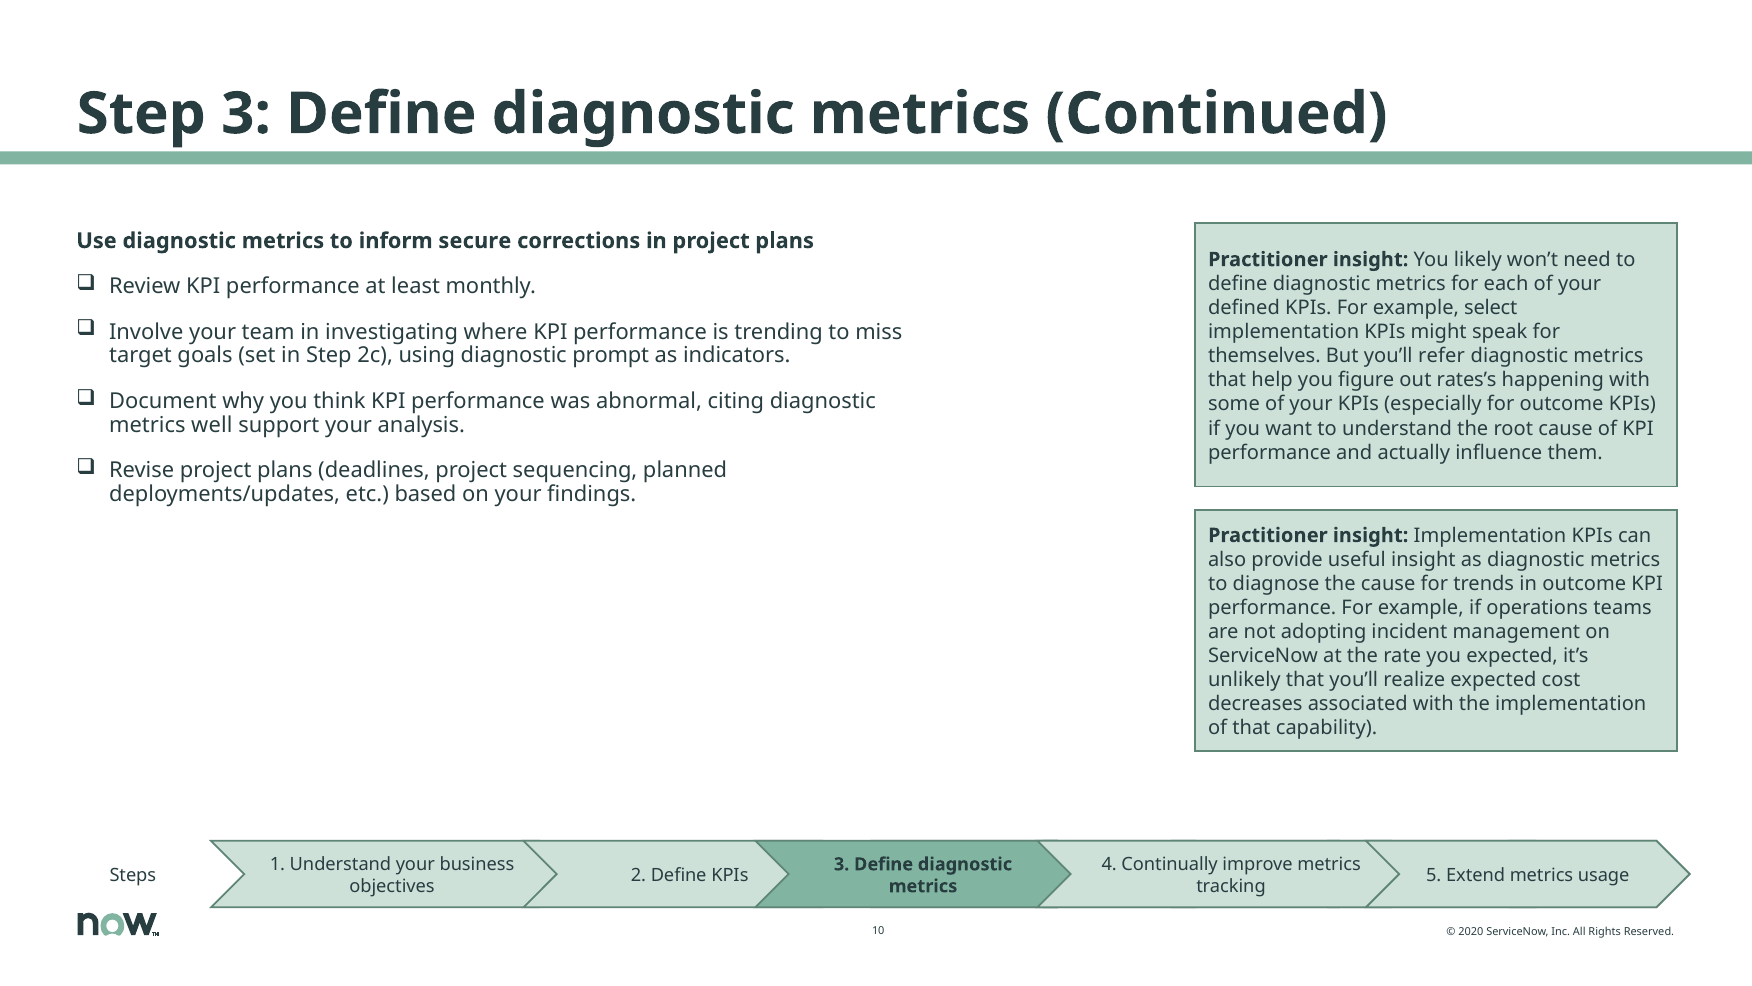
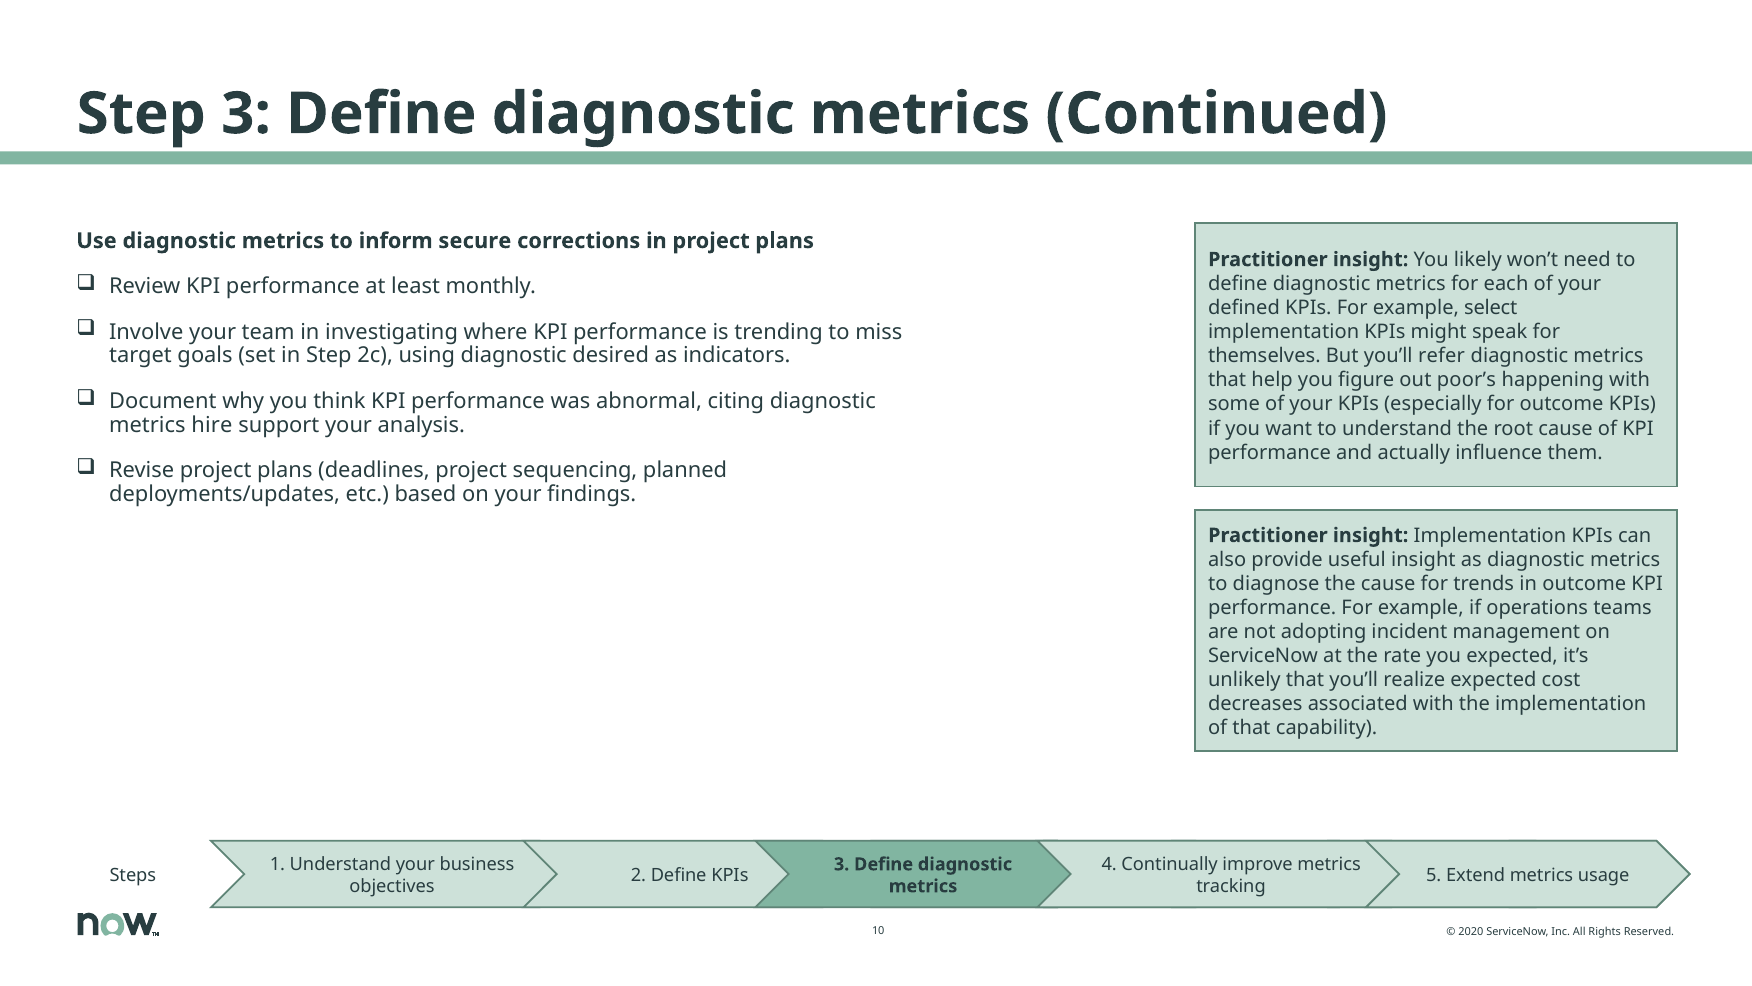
prompt: prompt -> desired (611, 356)
rates’s: rates’s -> poor’s (1466, 380)
well: well -> hire (212, 425)
